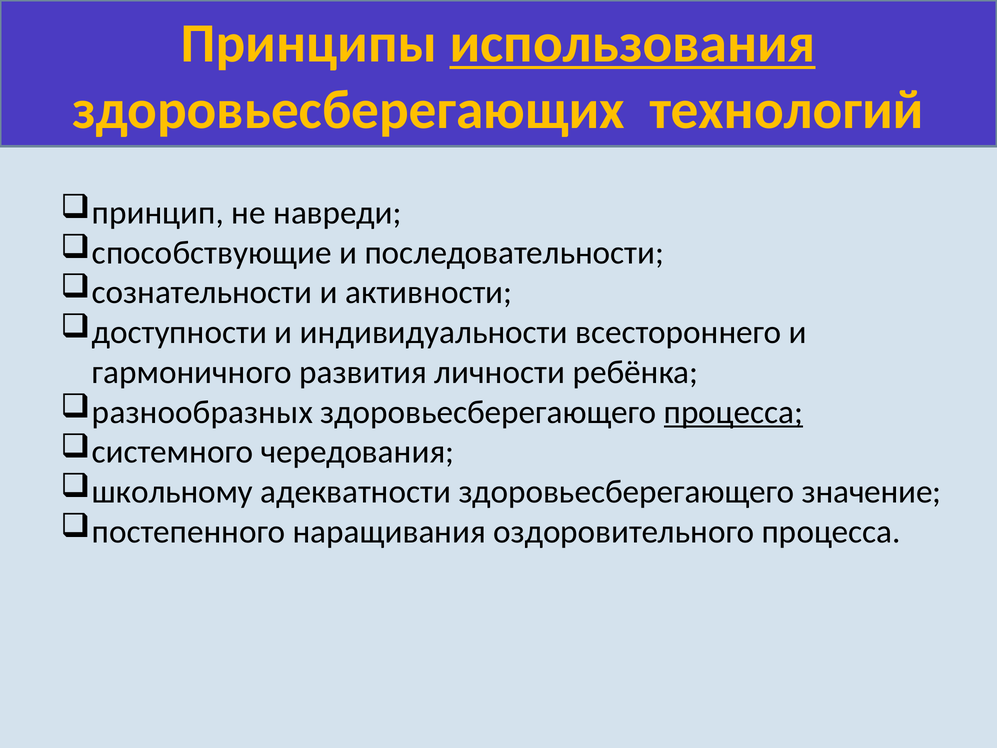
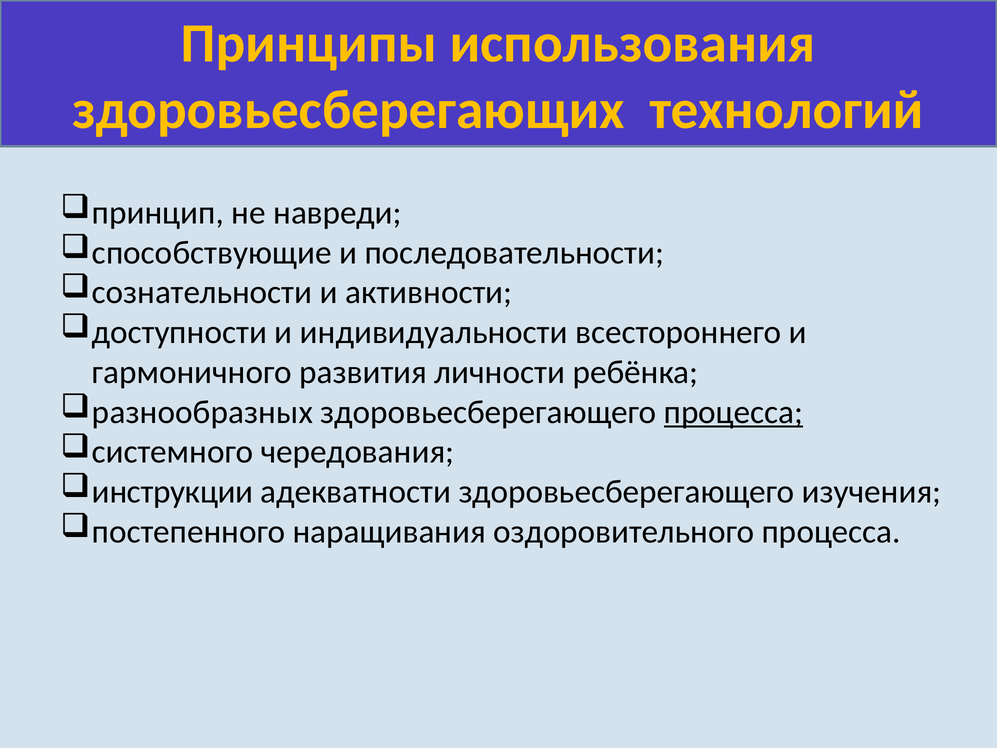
использования underline: present -> none (633, 44)
школьному: школьному -> инструкции (173, 492)
значение: значение -> изучения (872, 492)
